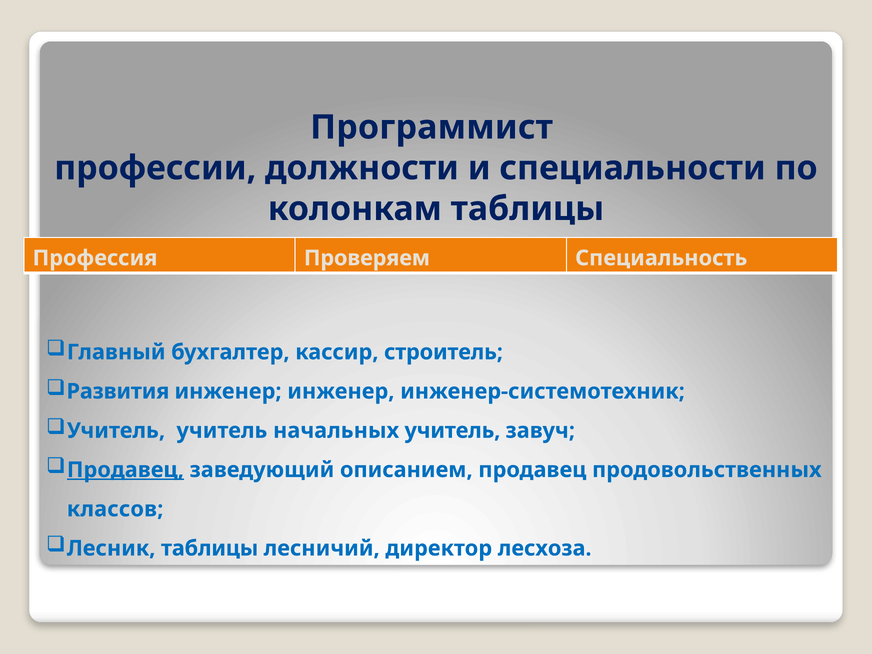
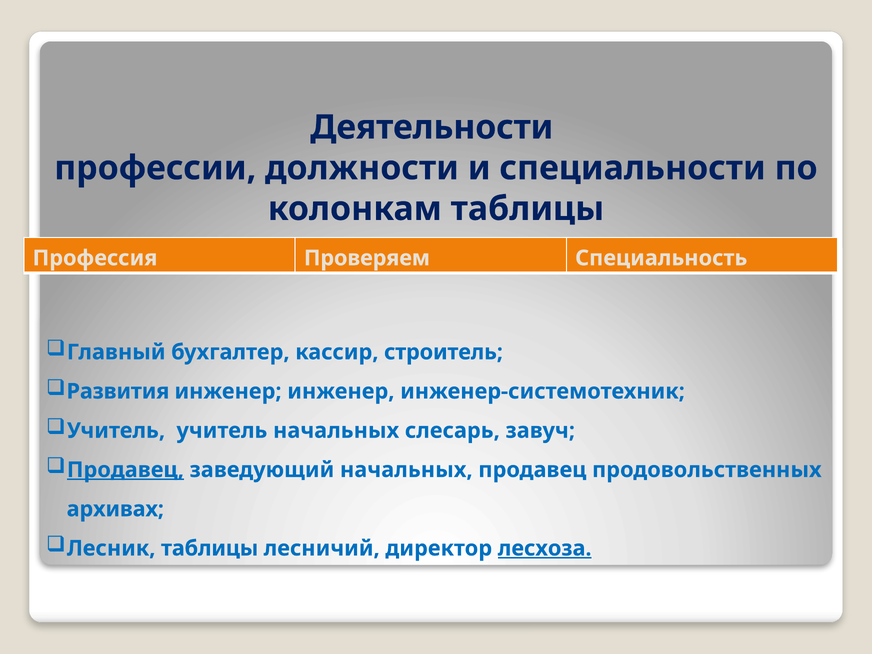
Программист: Программист -> Деятельности (432, 127)
начальных учитель: учитель -> слесарь (452, 431)
заведующий описанием: описанием -> начальных (406, 470)
классов: классов -> архивах (115, 509)
лесхоза underline: none -> present (545, 548)
